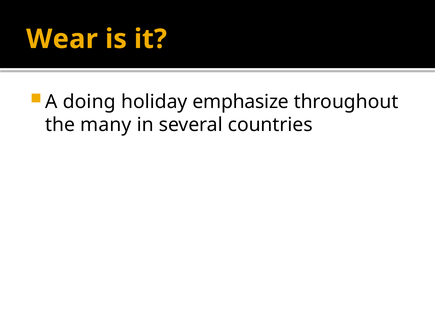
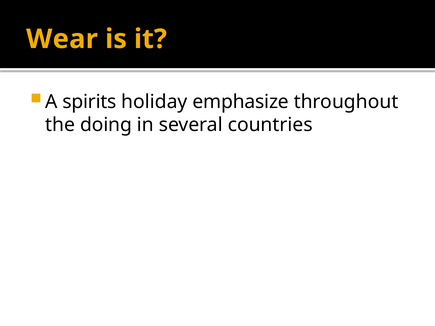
doing: doing -> spirits (89, 102)
many: many -> doing (106, 125)
